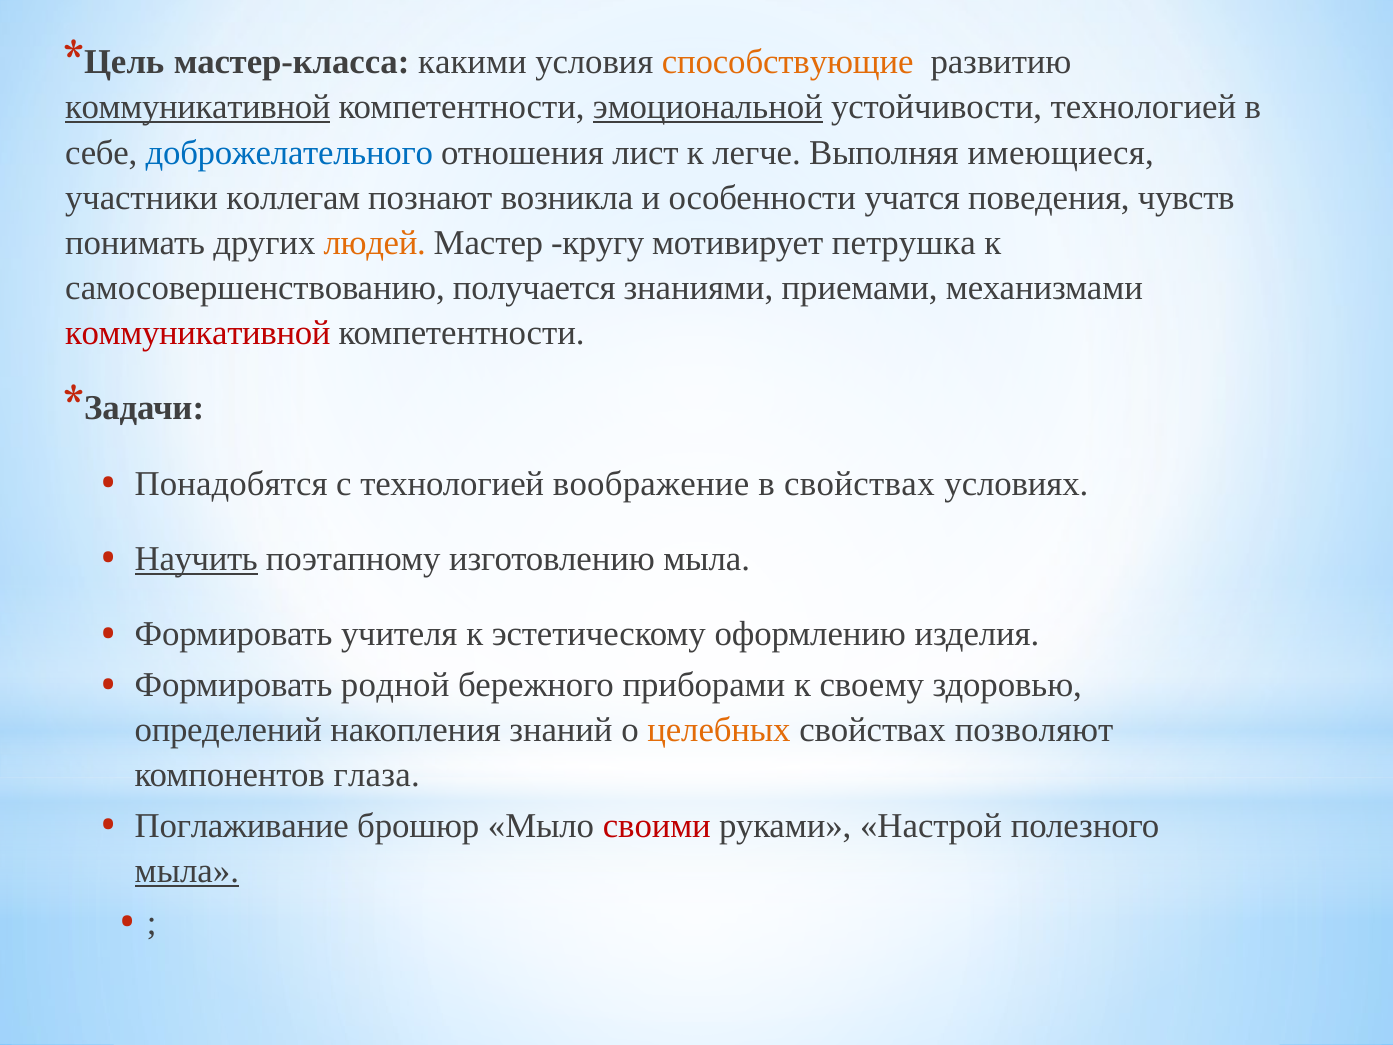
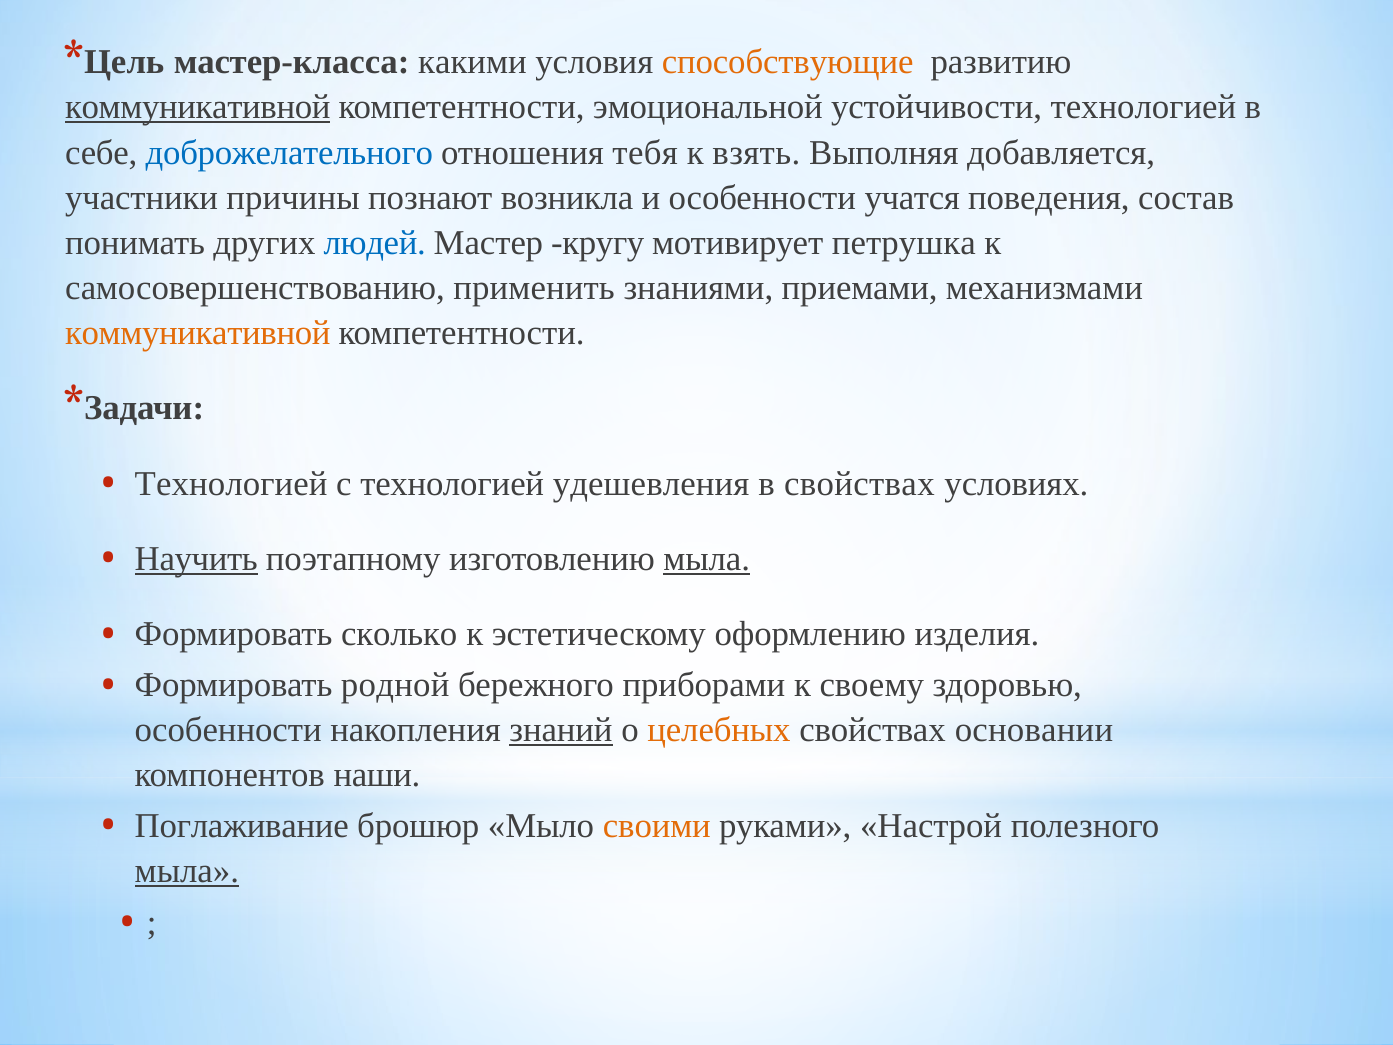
эмоциональной underline: present -> none (708, 107)
лист: лист -> тебя (645, 152)
легче: легче -> взять (756, 152)
имеющиеся: имеющиеся -> добавляется (1061, 152)
коллегам: коллегам -> причины (293, 198)
чувств: чувств -> состав (1186, 198)
людей colour: orange -> blue (375, 243)
получается: получается -> применить (534, 288)
коммуникативной colour: red -> orange (198, 333)
Понадобятся: Понадобятся -> Технологией (231, 484)
воображение: воображение -> удешевления (651, 484)
мыла underline: none -> present (707, 559)
учителя: учителя -> сколько (399, 634)
определений: определений -> особенности (228, 730)
знаний underline: none -> present (561, 730)
позволяют: позволяют -> основании (1034, 730)
глаза: глаза -> наши (377, 775)
своими colour: red -> orange (657, 826)
